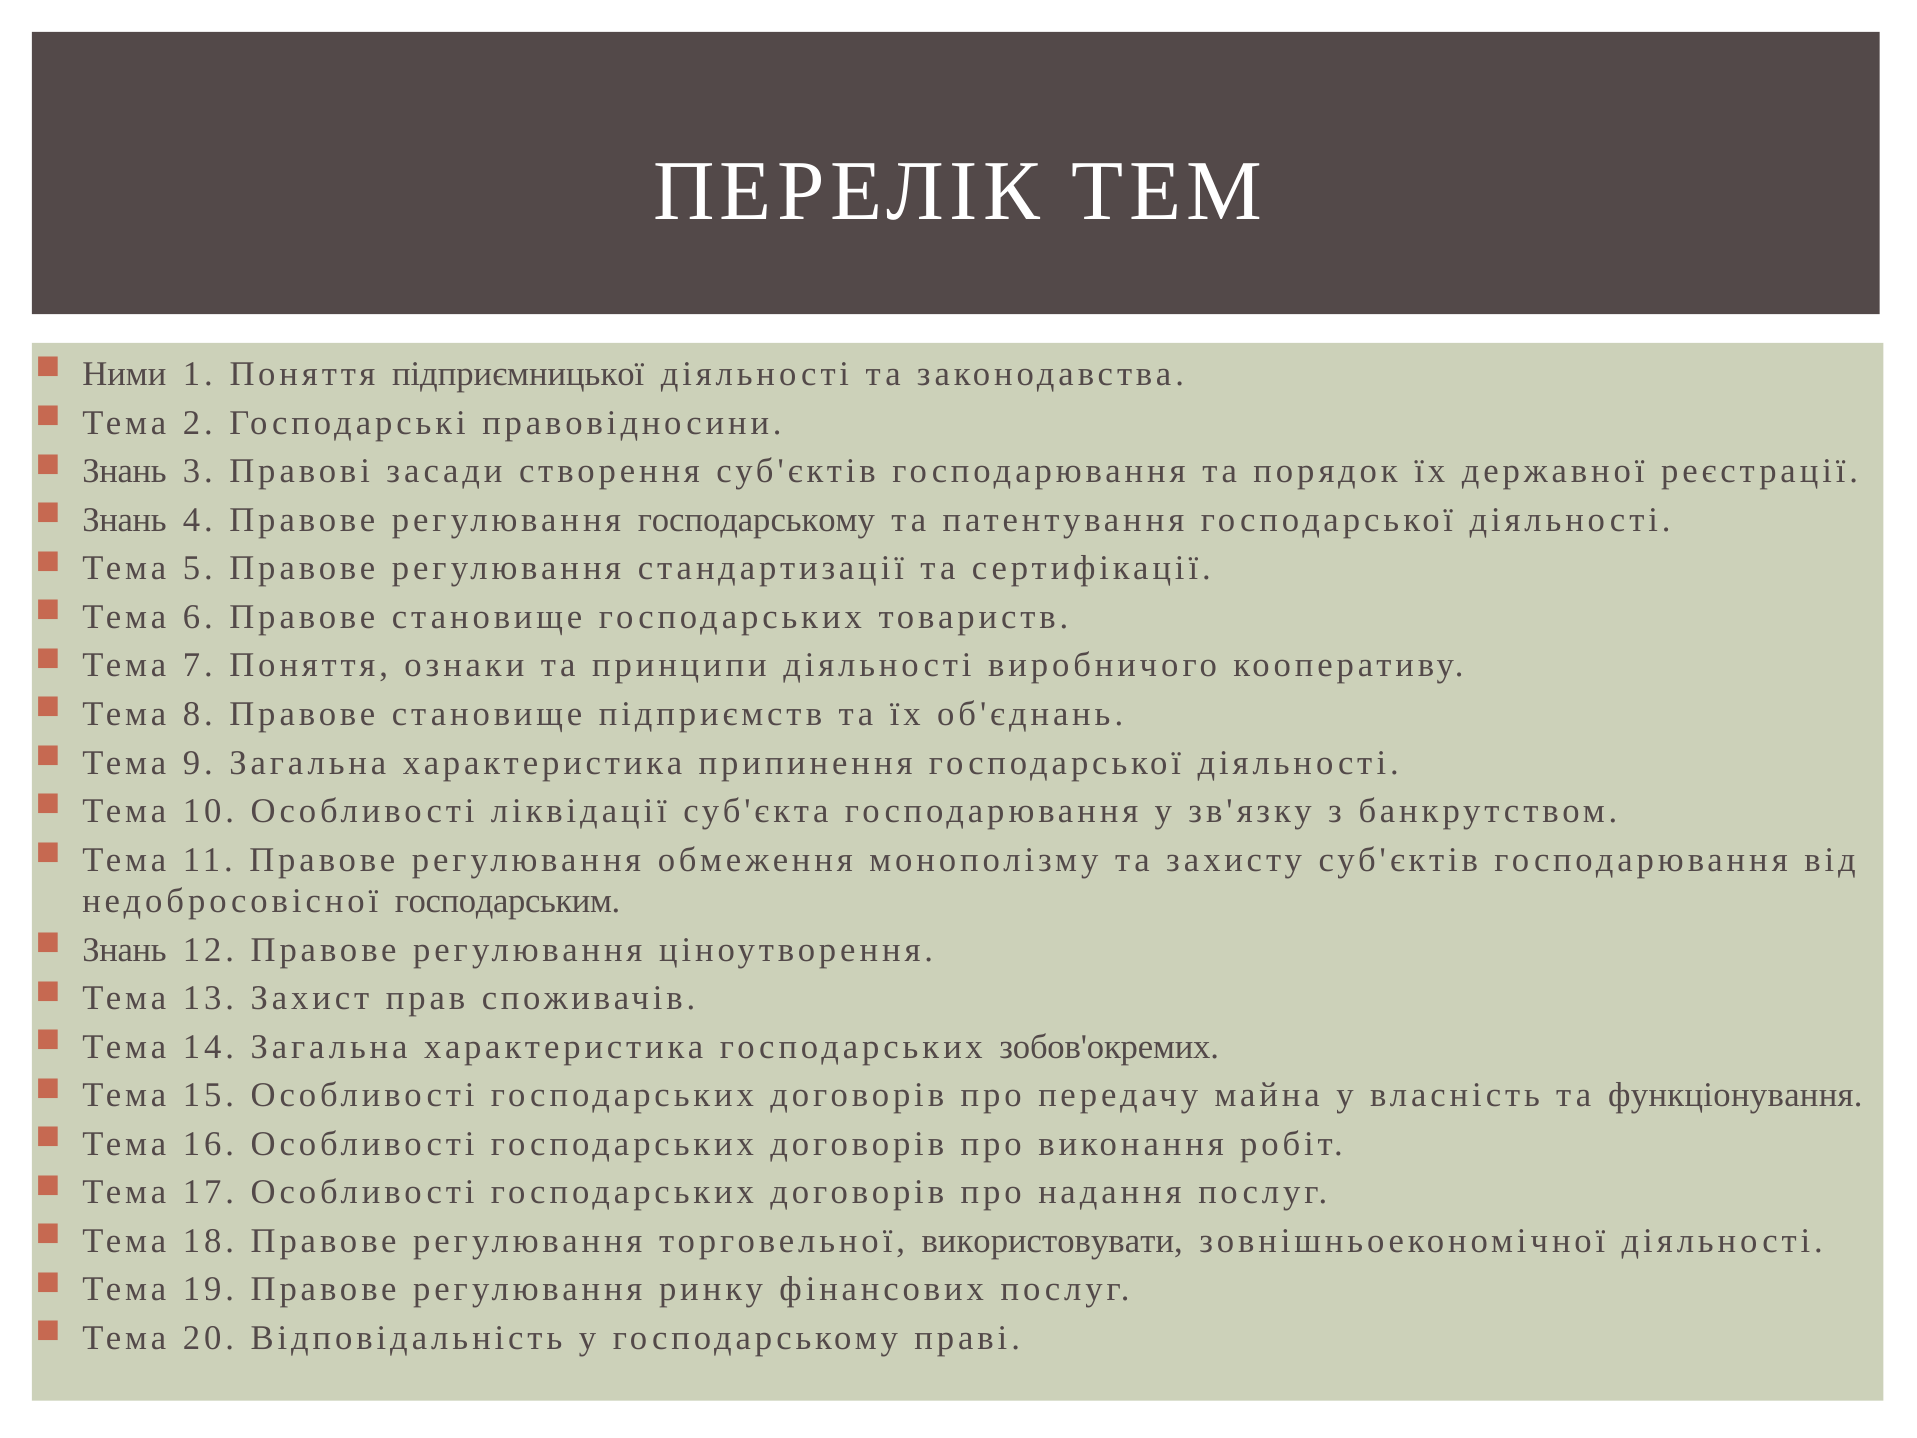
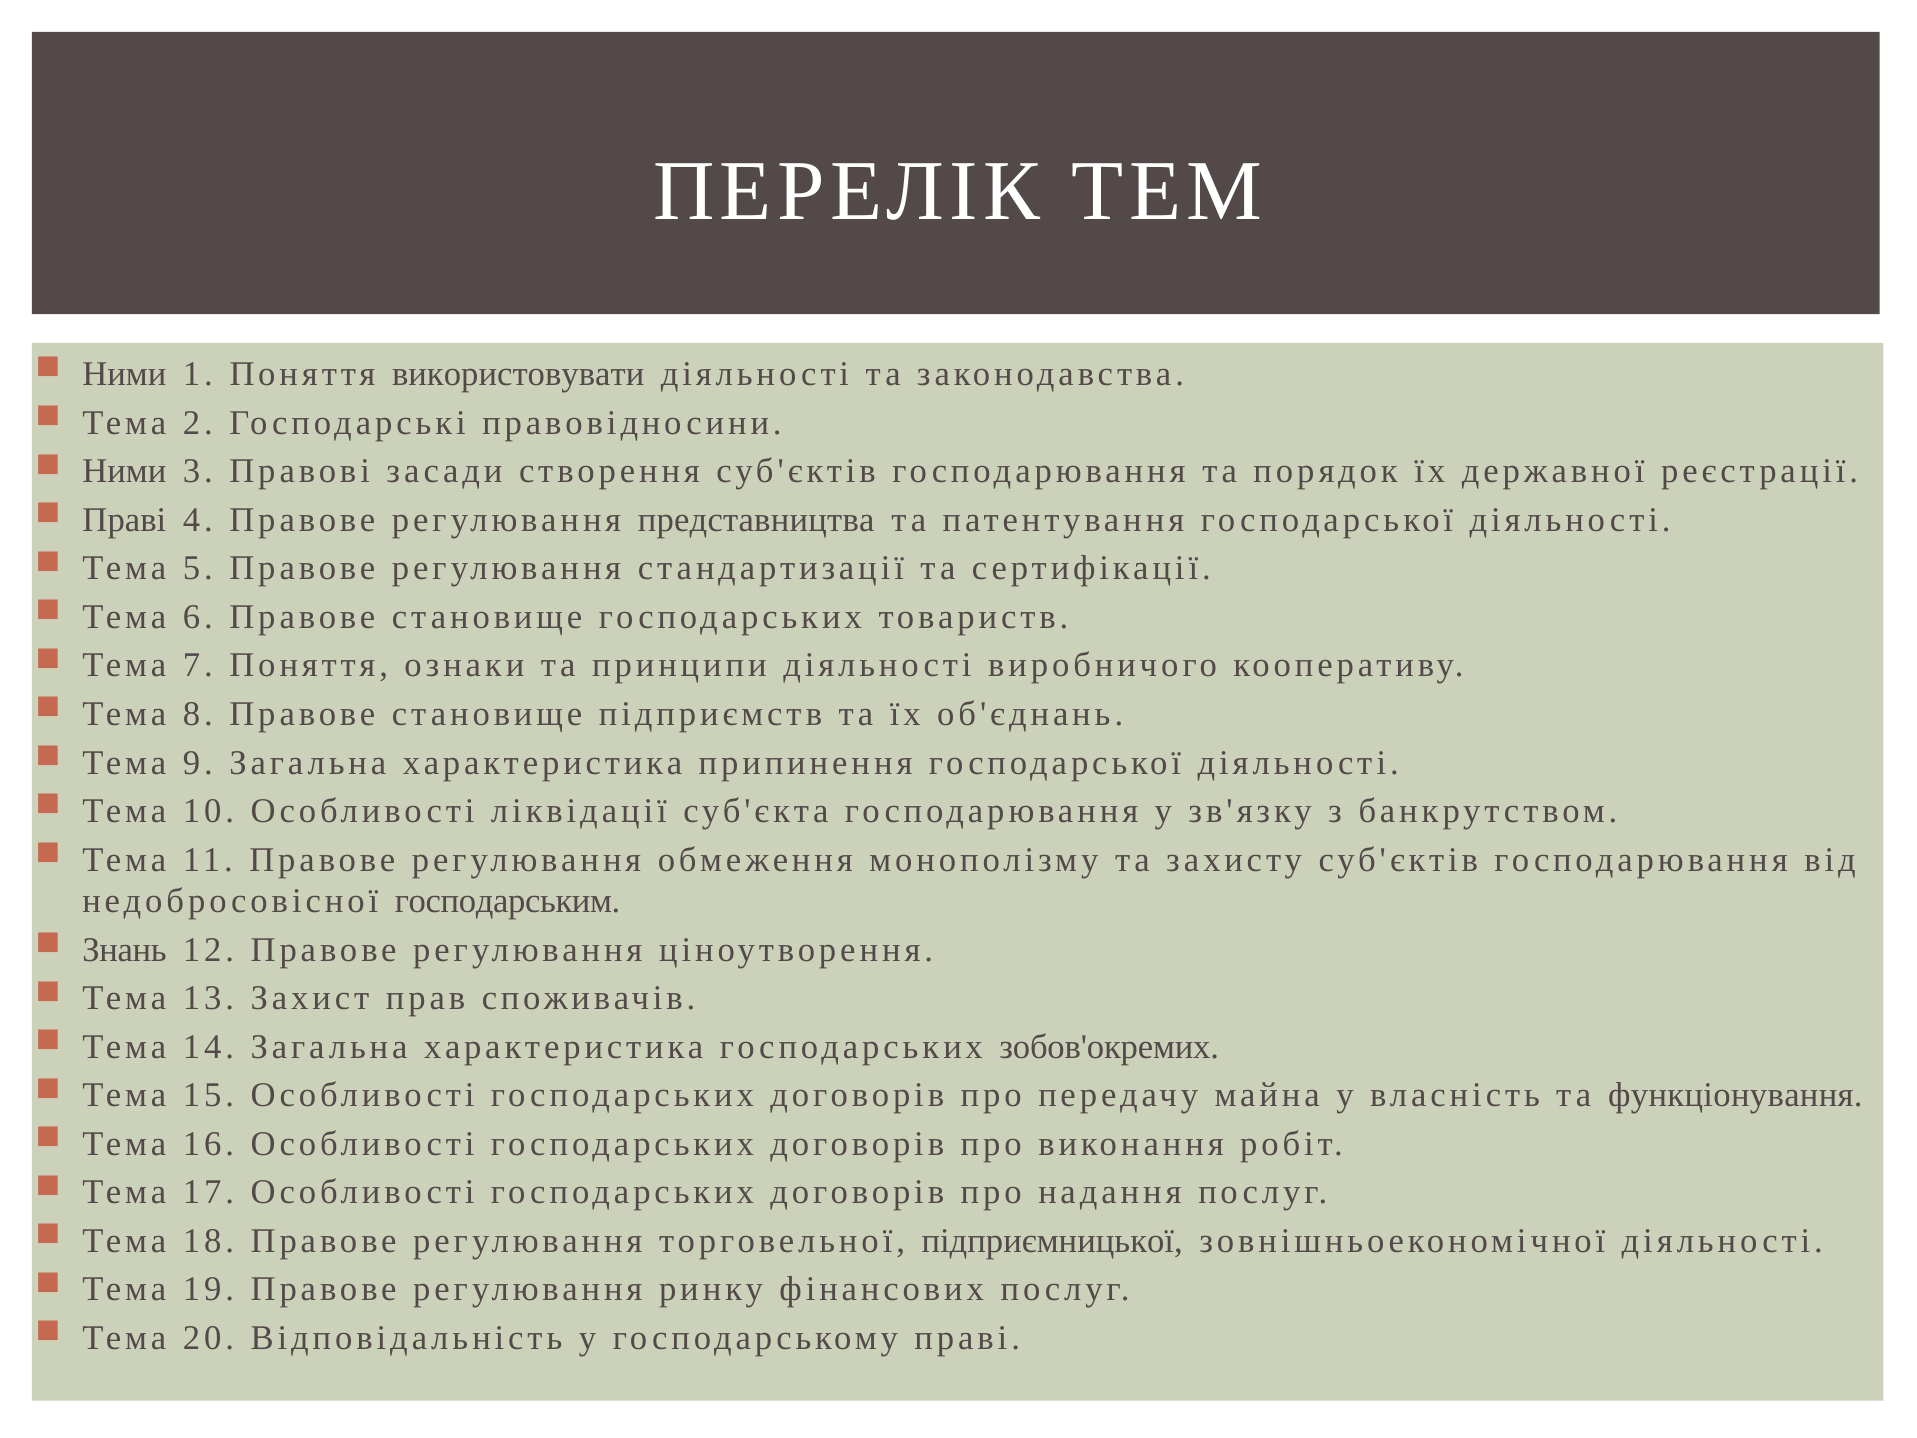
підприємницької: підприємницької -> використовувати (518, 374)
Знань: Знань -> Ними (124, 471)
Знань: Знань -> Праві (124, 520)
регулювання господарському: господарському -> представництва (756, 520)
використовувати: використовувати -> підприємницької (1052, 1241)
